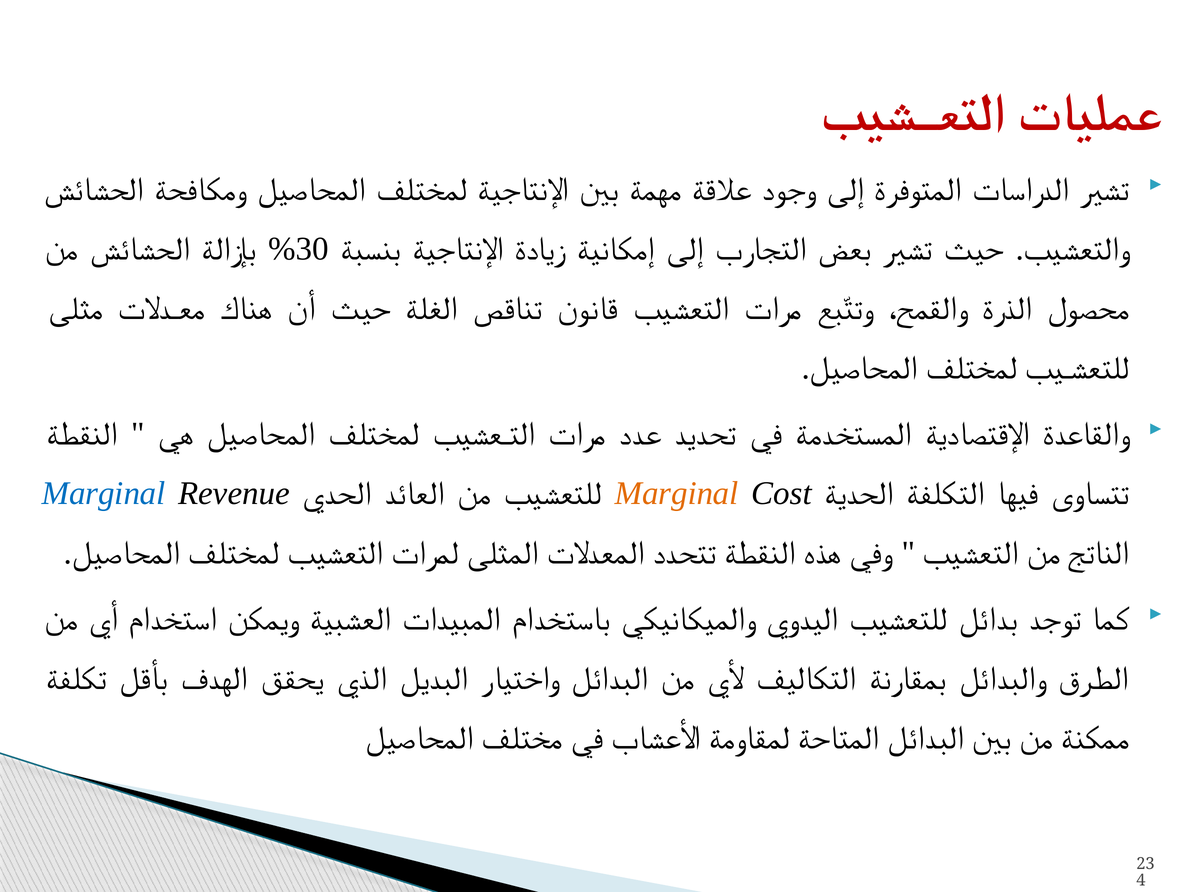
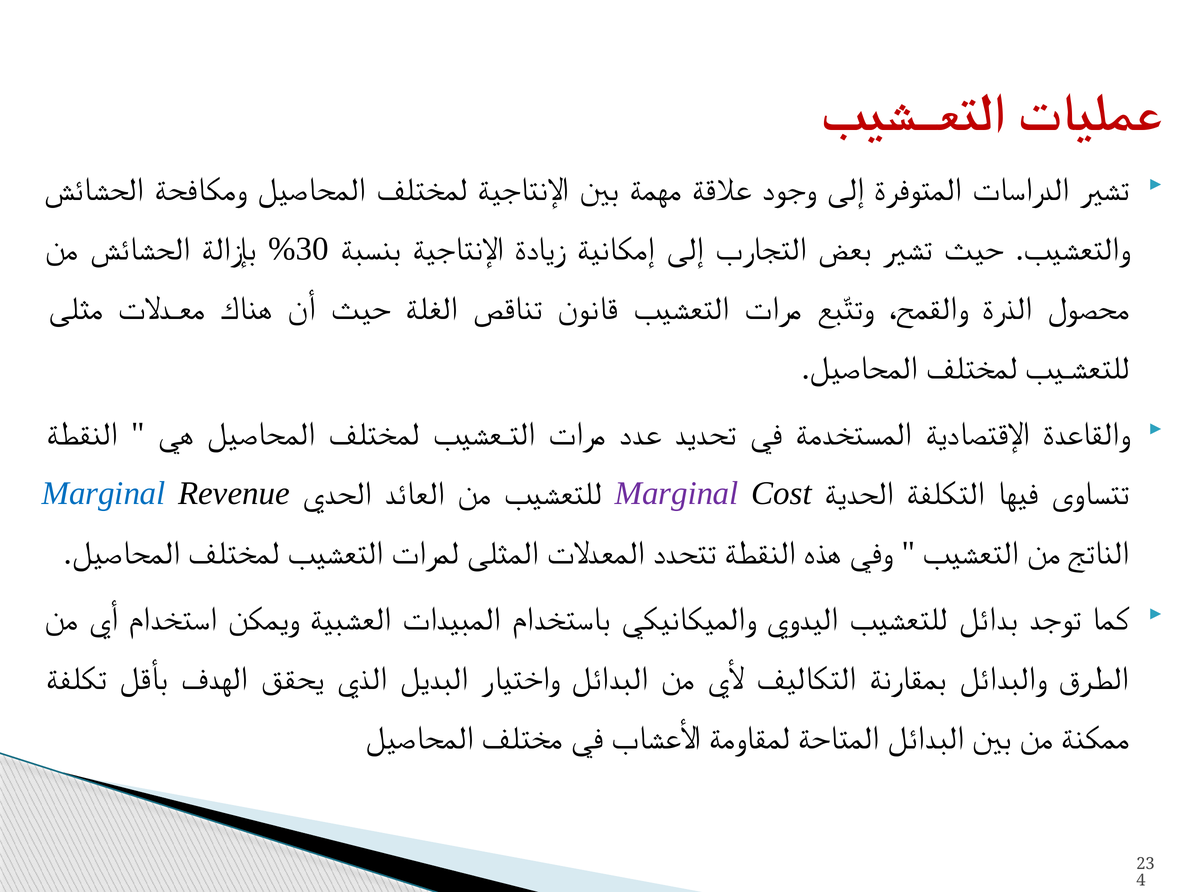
Marginal colour: orange -> purple (677, 493)
